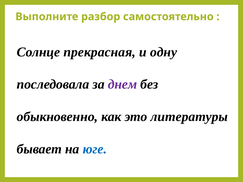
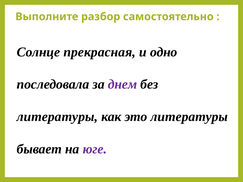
одну: одну -> одно (164, 52)
обыкновенно: обыкновенно -> литературы (57, 117)
юге colour: blue -> purple (95, 149)
